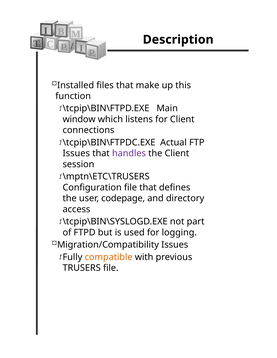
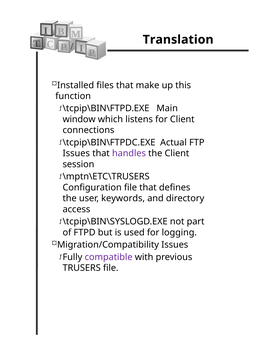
Description: Description -> Translation (178, 40)
codepage: codepage -> keywords (123, 198)
compatible colour: orange -> purple (109, 257)
